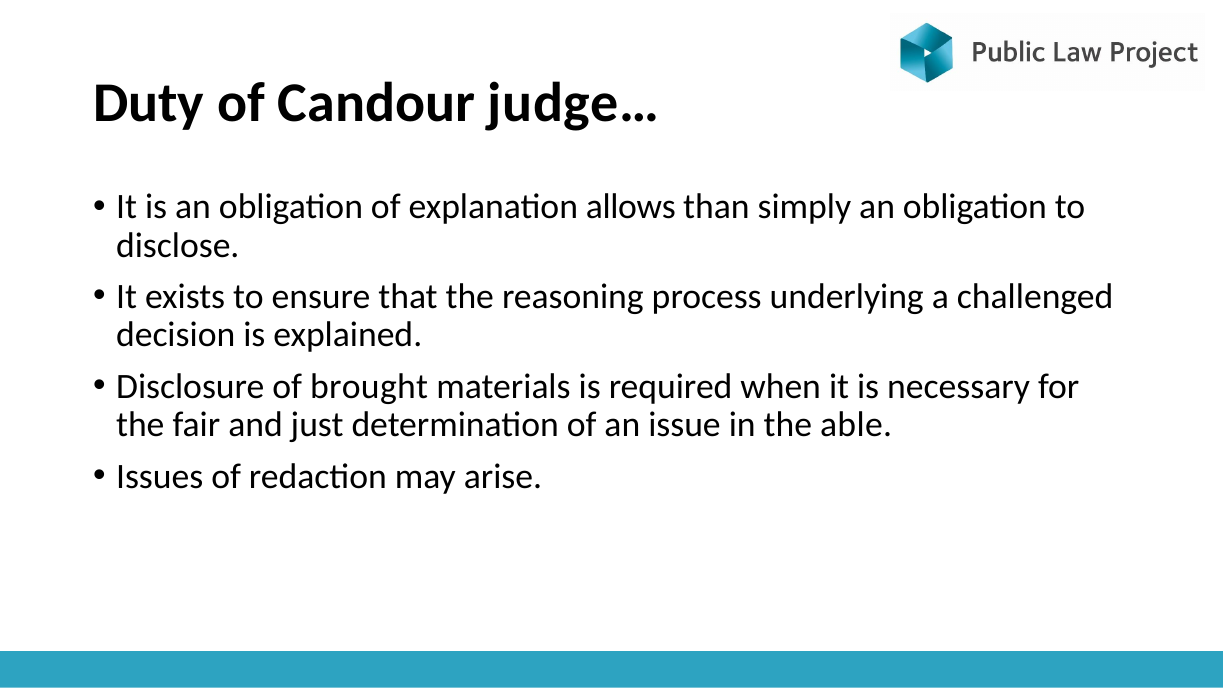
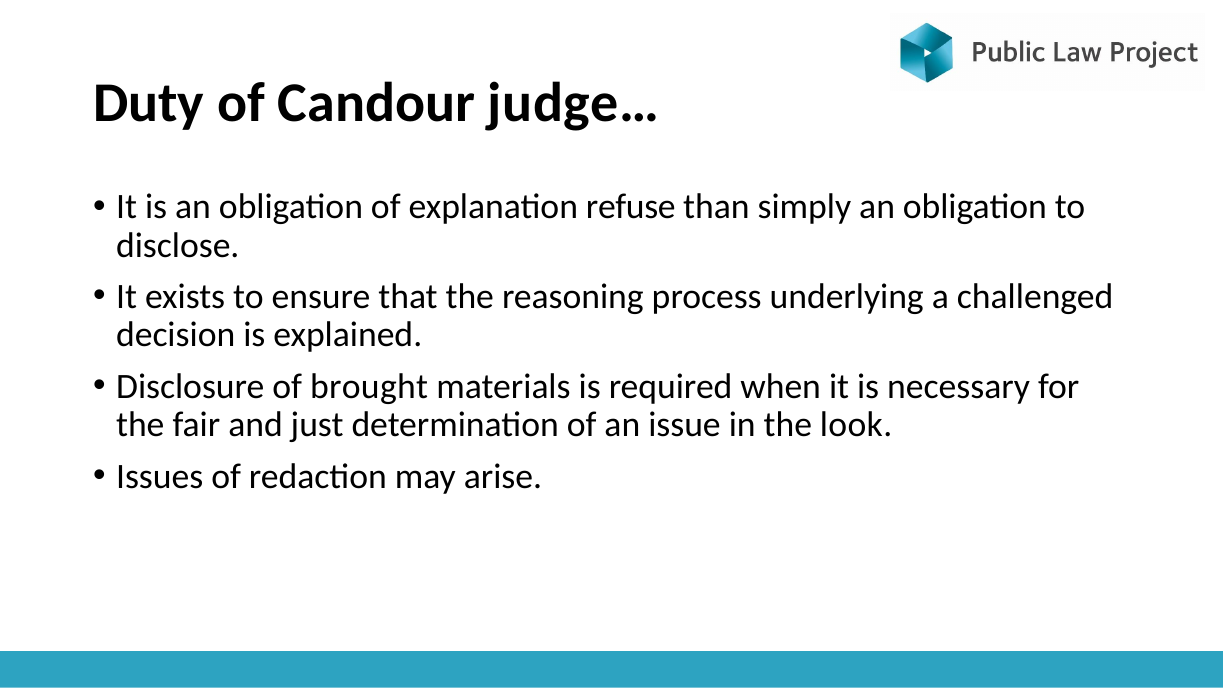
allows: allows -> refuse (631, 207)
able: able -> look (856, 425)
